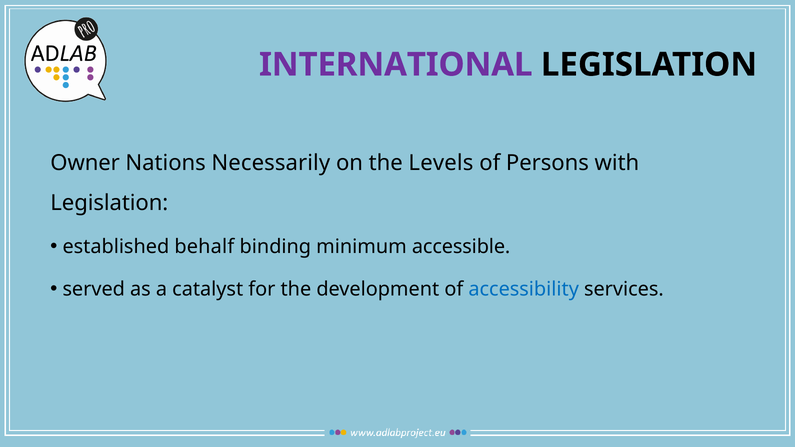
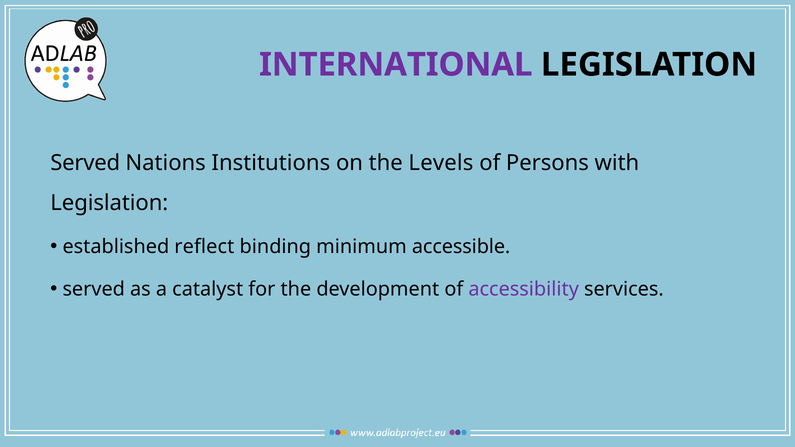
Owner: Owner -> Served (85, 163)
Necessarily: Necessarily -> Institutions (271, 163)
behalf: behalf -> reflect (204, 247)
accessibility colour: blue -> purple (524, 289)
